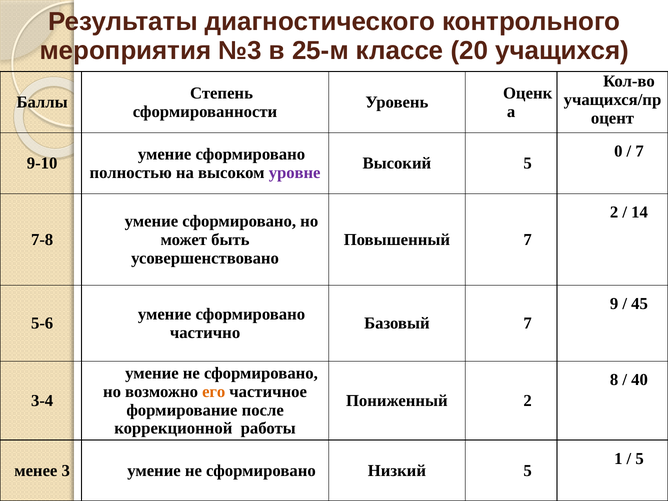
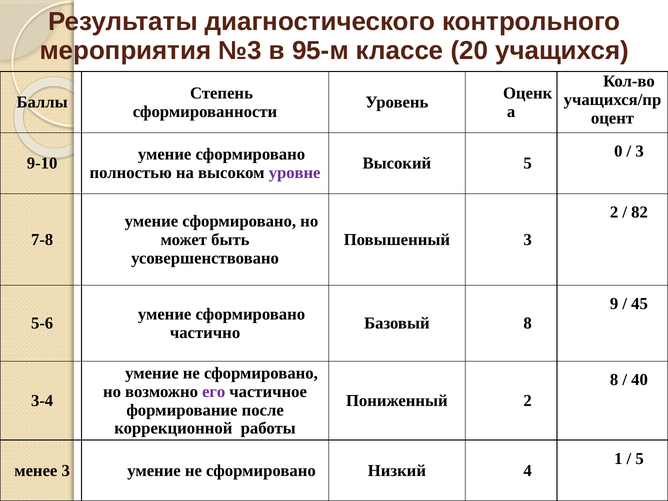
25-м: 25-м -> 95-м (320, 51)
7: 7 -> 3 (640, 151)
14: 14 -> 82 (640, 212)
Повышенный 7: 7 -> 3 (528, 240)
Базовый 7: 7 -> 8 (528, 323)
его colour: orange -> purple (214, 392)
Низкий 5: 5 -> 4 (528, 471)
